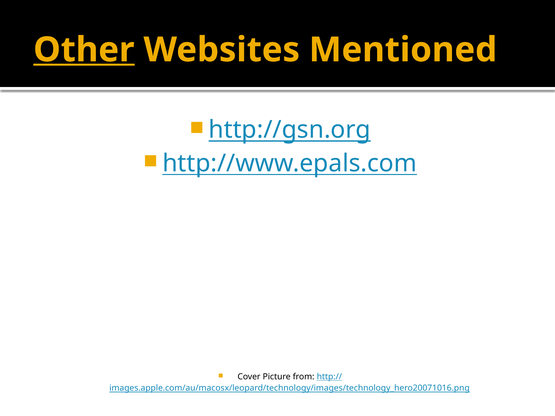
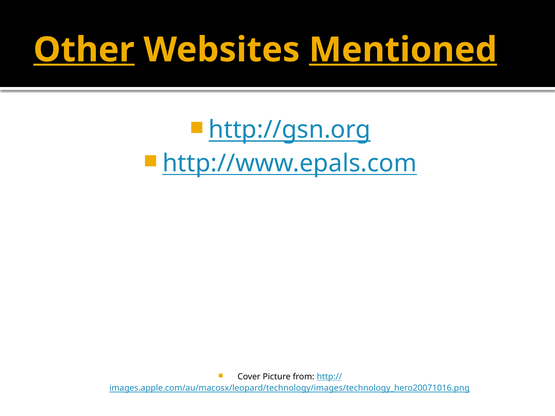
Mentioned underline: none -> present (403, 50)
